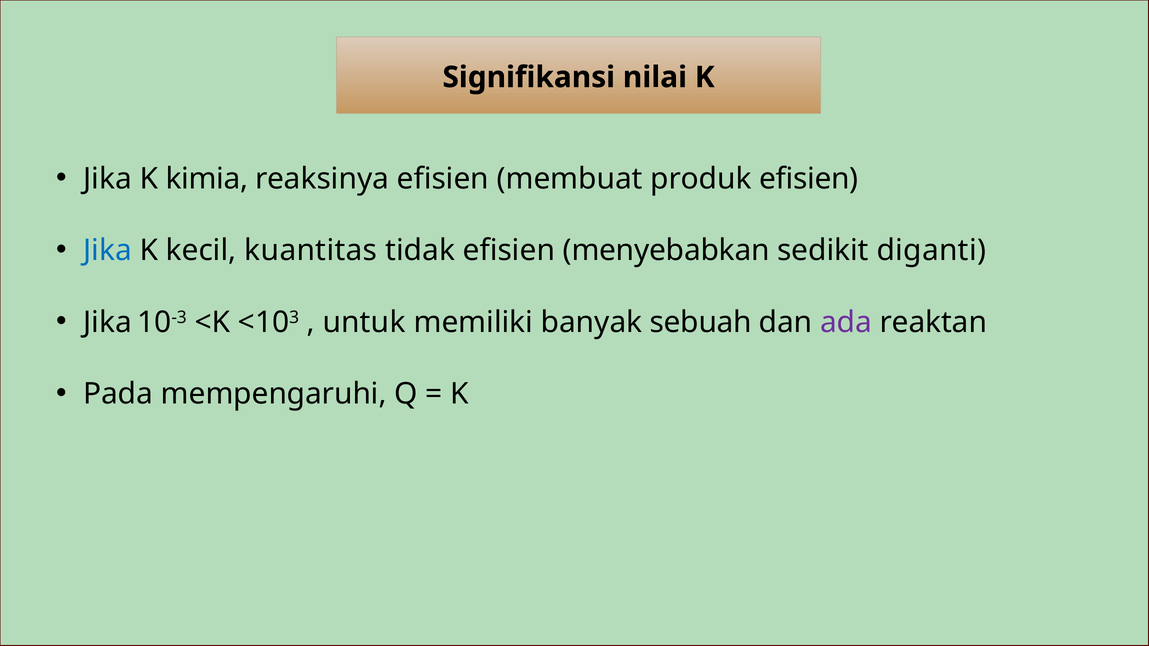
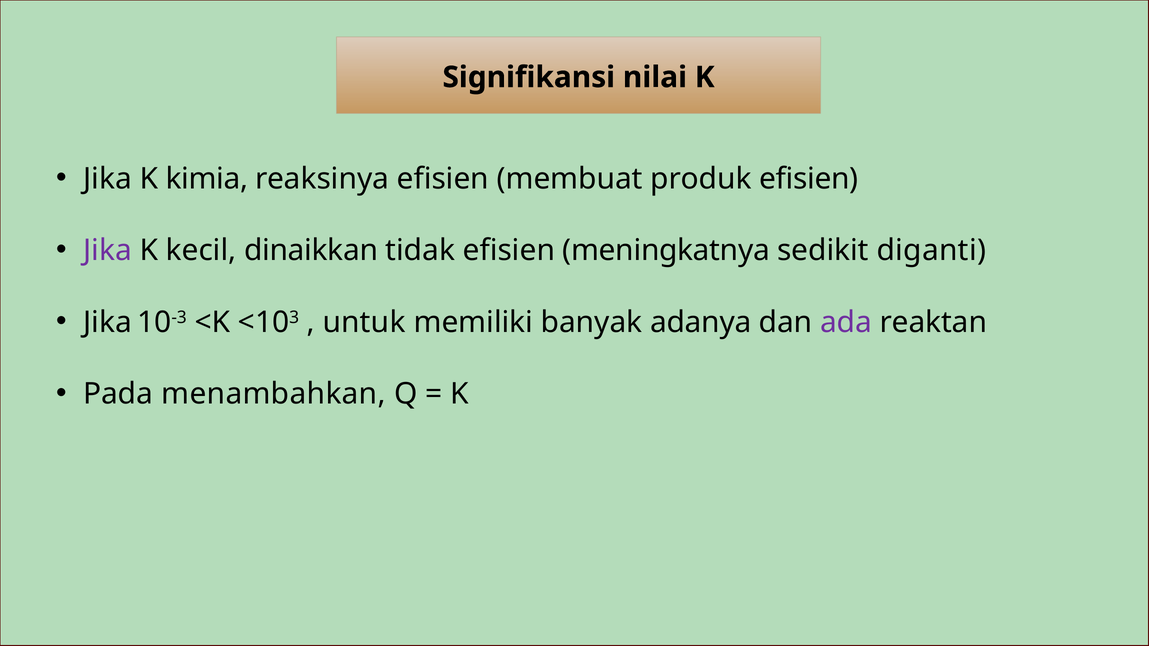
Jika colour: blue -> purple (108, 251)
kuantitas: kuantitas -> dinaikkan (311, 251)
menyebabkan: menyebabkan -> meningkatnya (666, 251)
sebuah: sebuah -> adanya (701, 322)
mempengaruhi: mempengaruhi -> menambahkan (274, 394)
